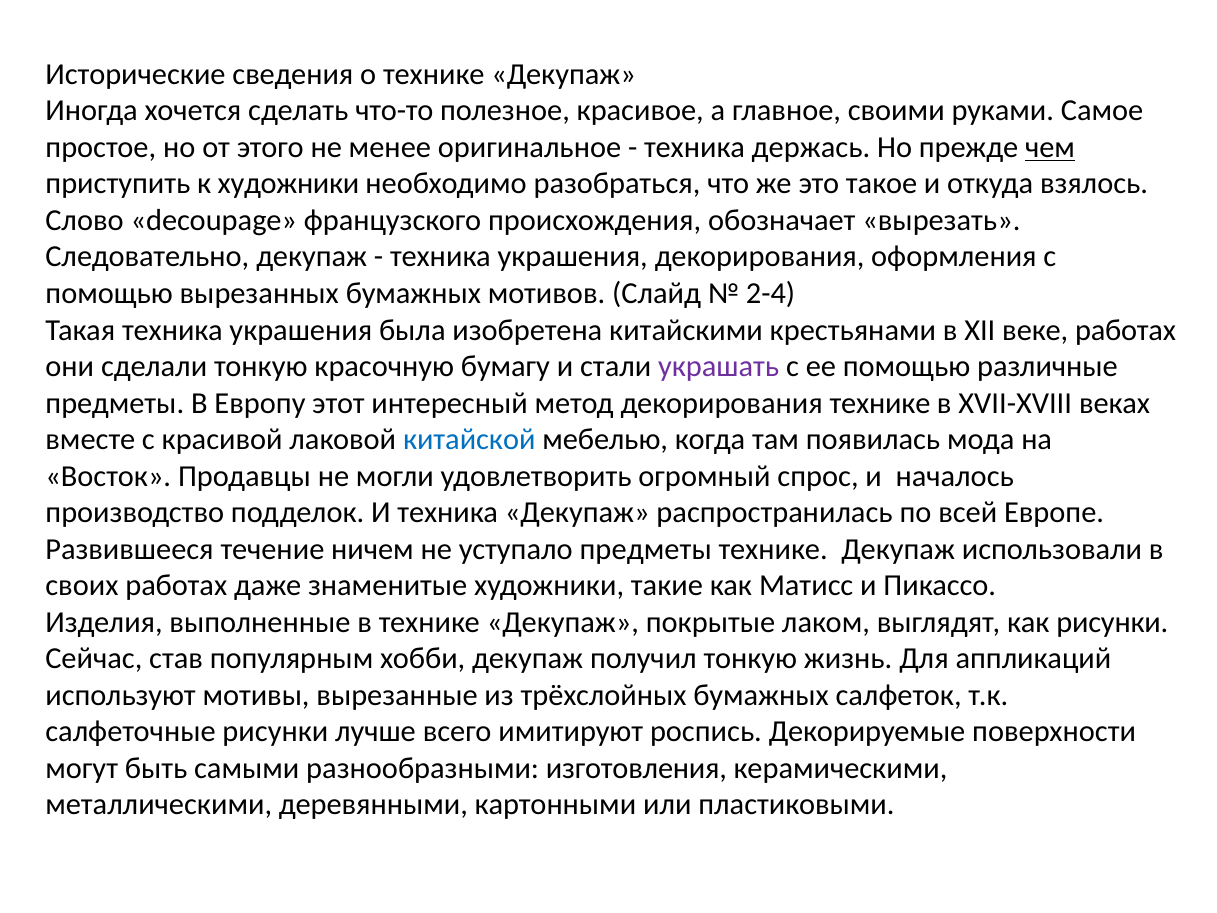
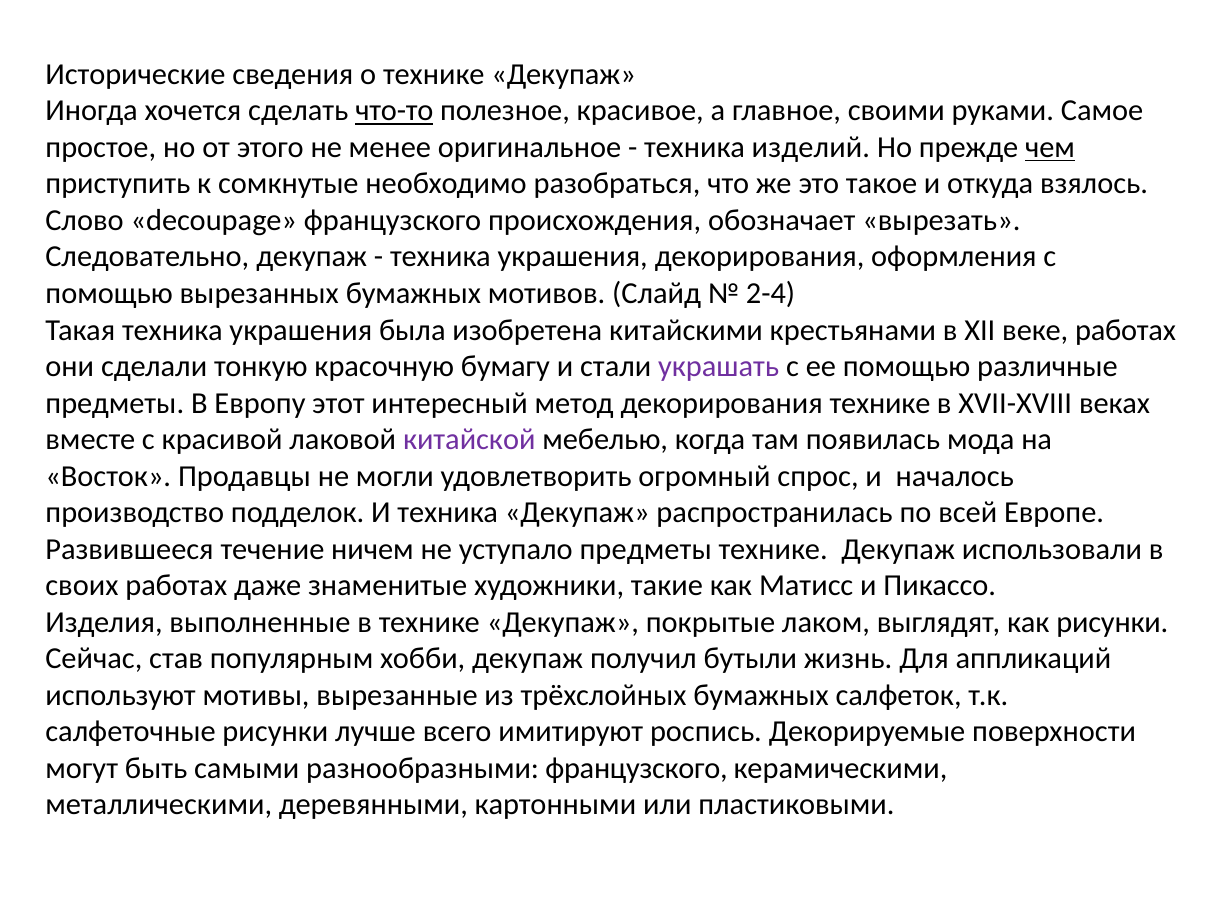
что-то underline: none -> present (394, 111)
держась: держась -> изделий (811, 147)
к художники: художники -> сомкнутые (288, 184)
китайской colour: blue -> purple (469, 439)
получил тонкую: тонкую -> бутыли (750, 658)
разнообразными изготовления: изготовления -> французского (637, 768)
